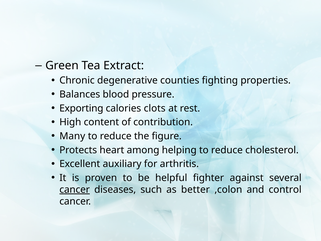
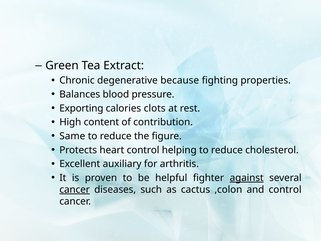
counties: counties -> because (180, 80)
Many: Many -> Same (72, 136)
heart among: among -> control (143, 150)
against underline: none -> present (247, 178)
better: better -> cactus (196, 189)
